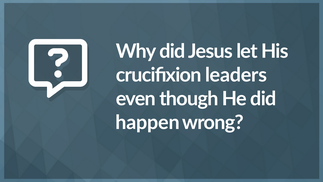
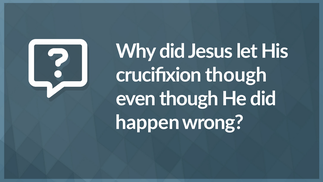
crucifixion leaders: leaders -> though (236, 75)
